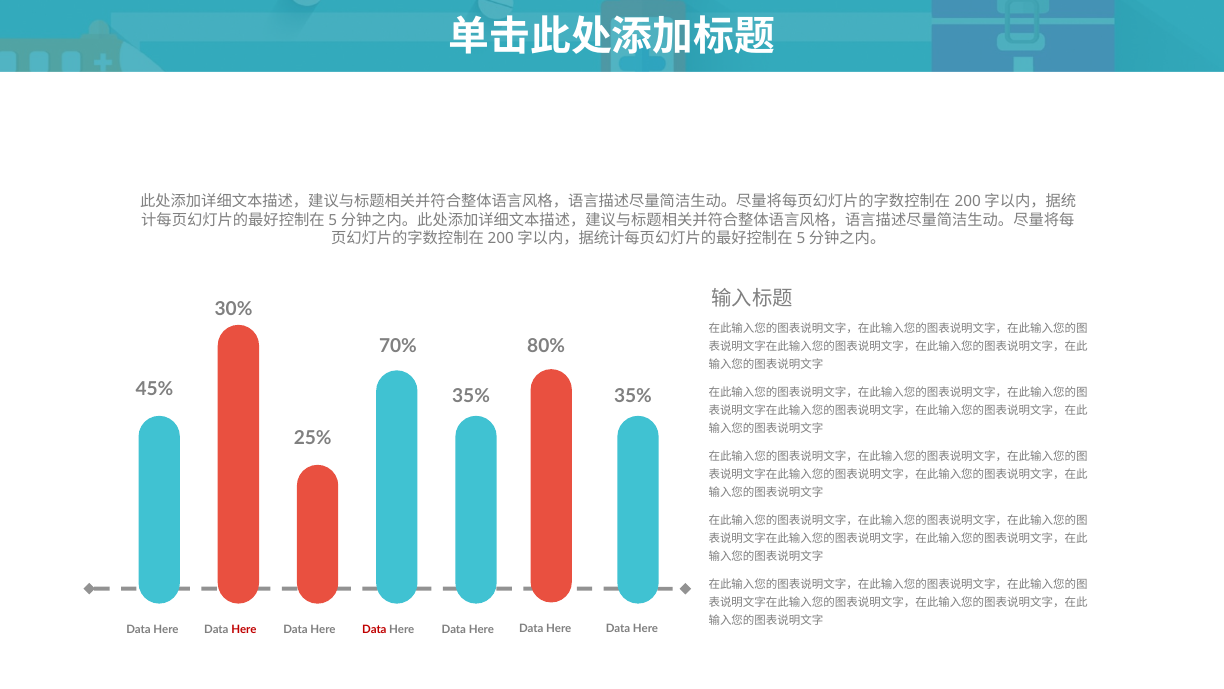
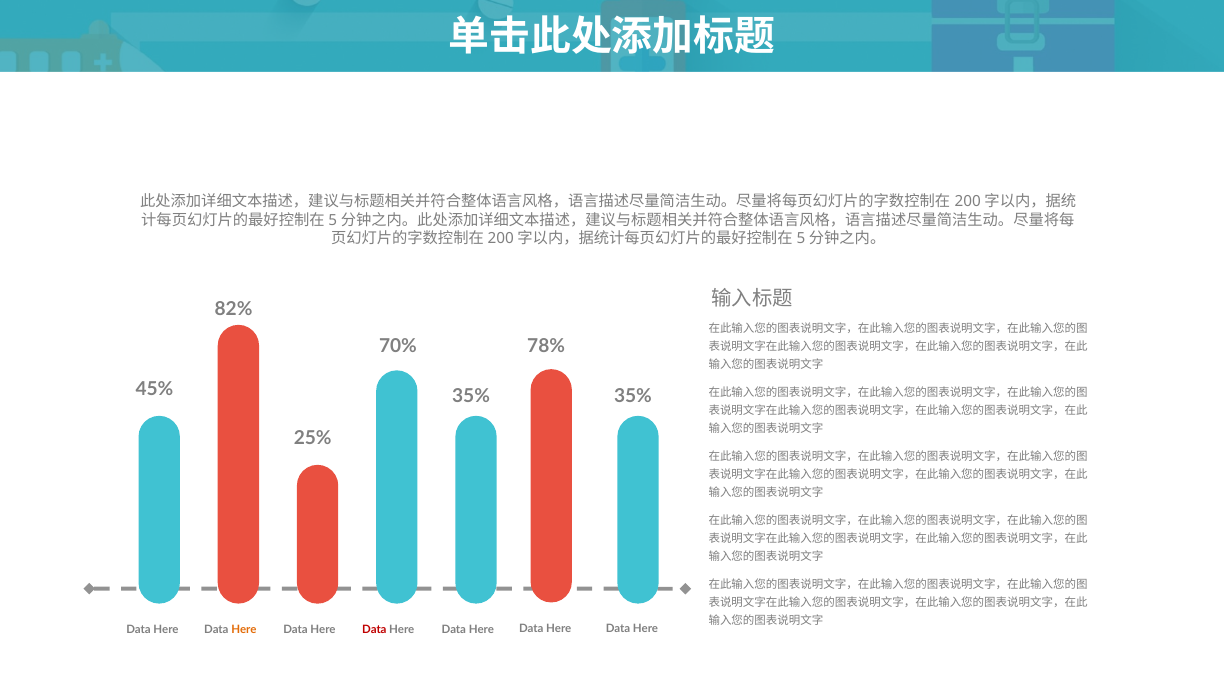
30%: 30% -> 82% (234, 309)
80%: 80% -> 78% (546, 346)
Here colour: red -> orange (244, 629)
